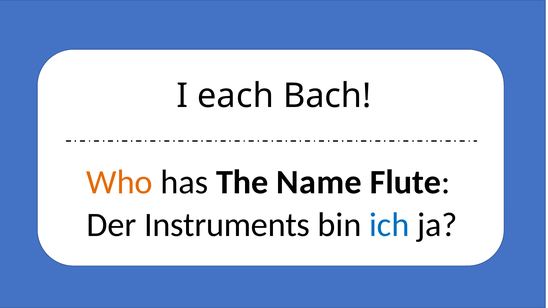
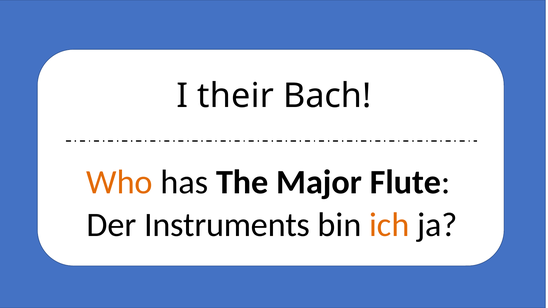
each: each -> their (235, 96)
Name: Name -> Major (319, 182)
ich colour: blue -> orange (389, 225)
